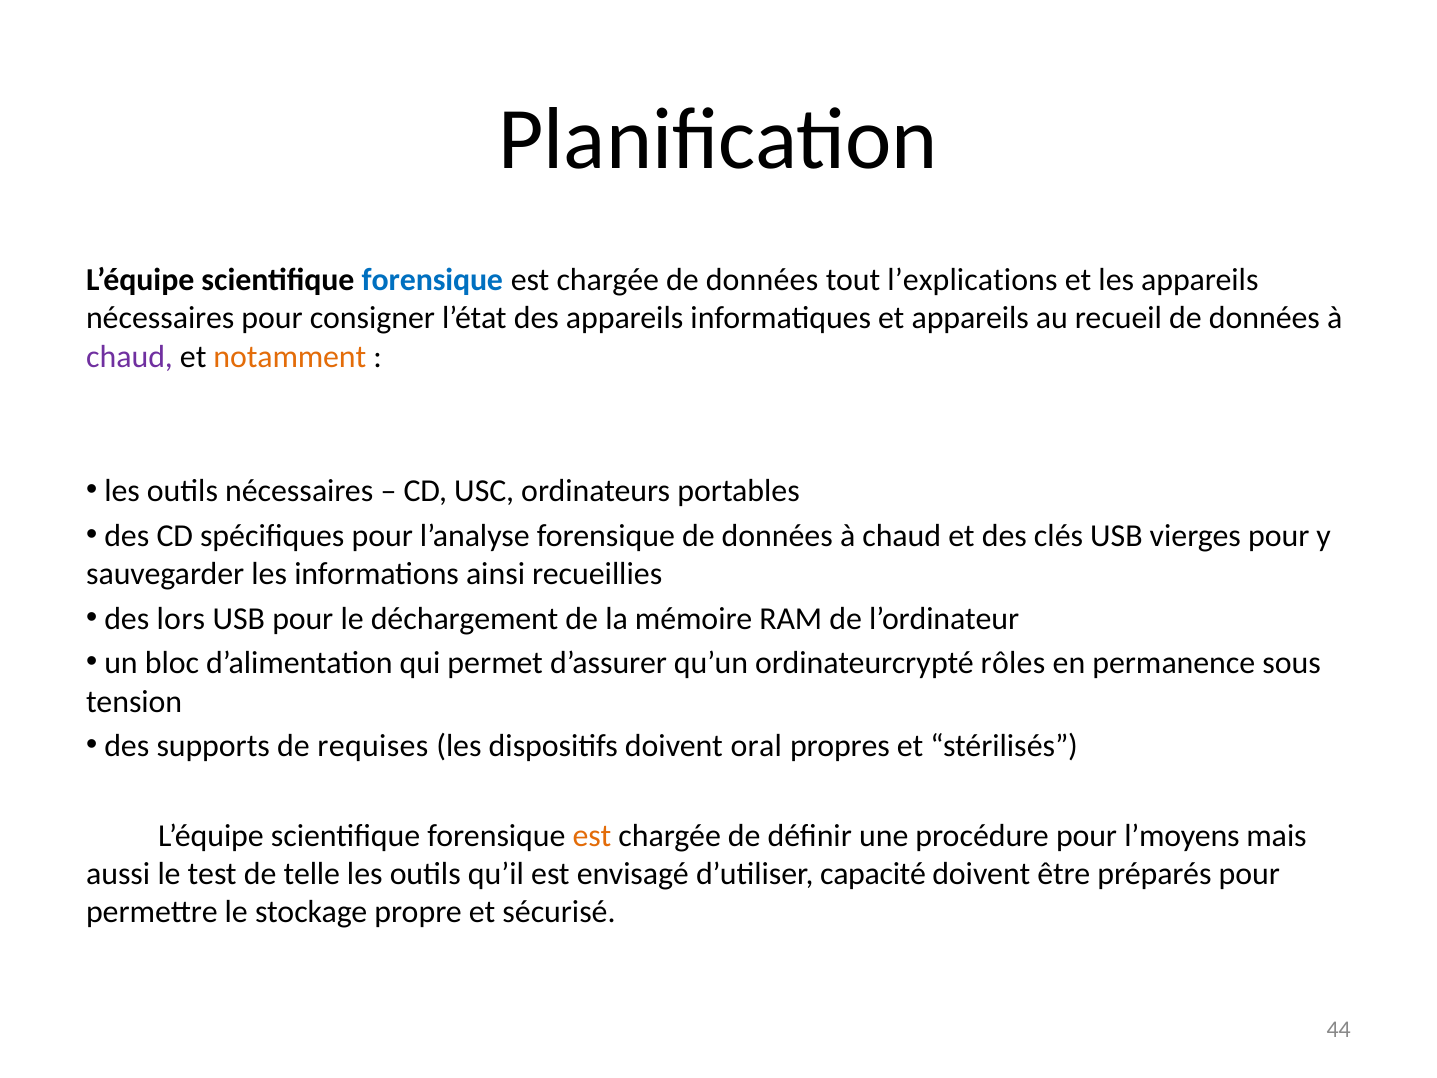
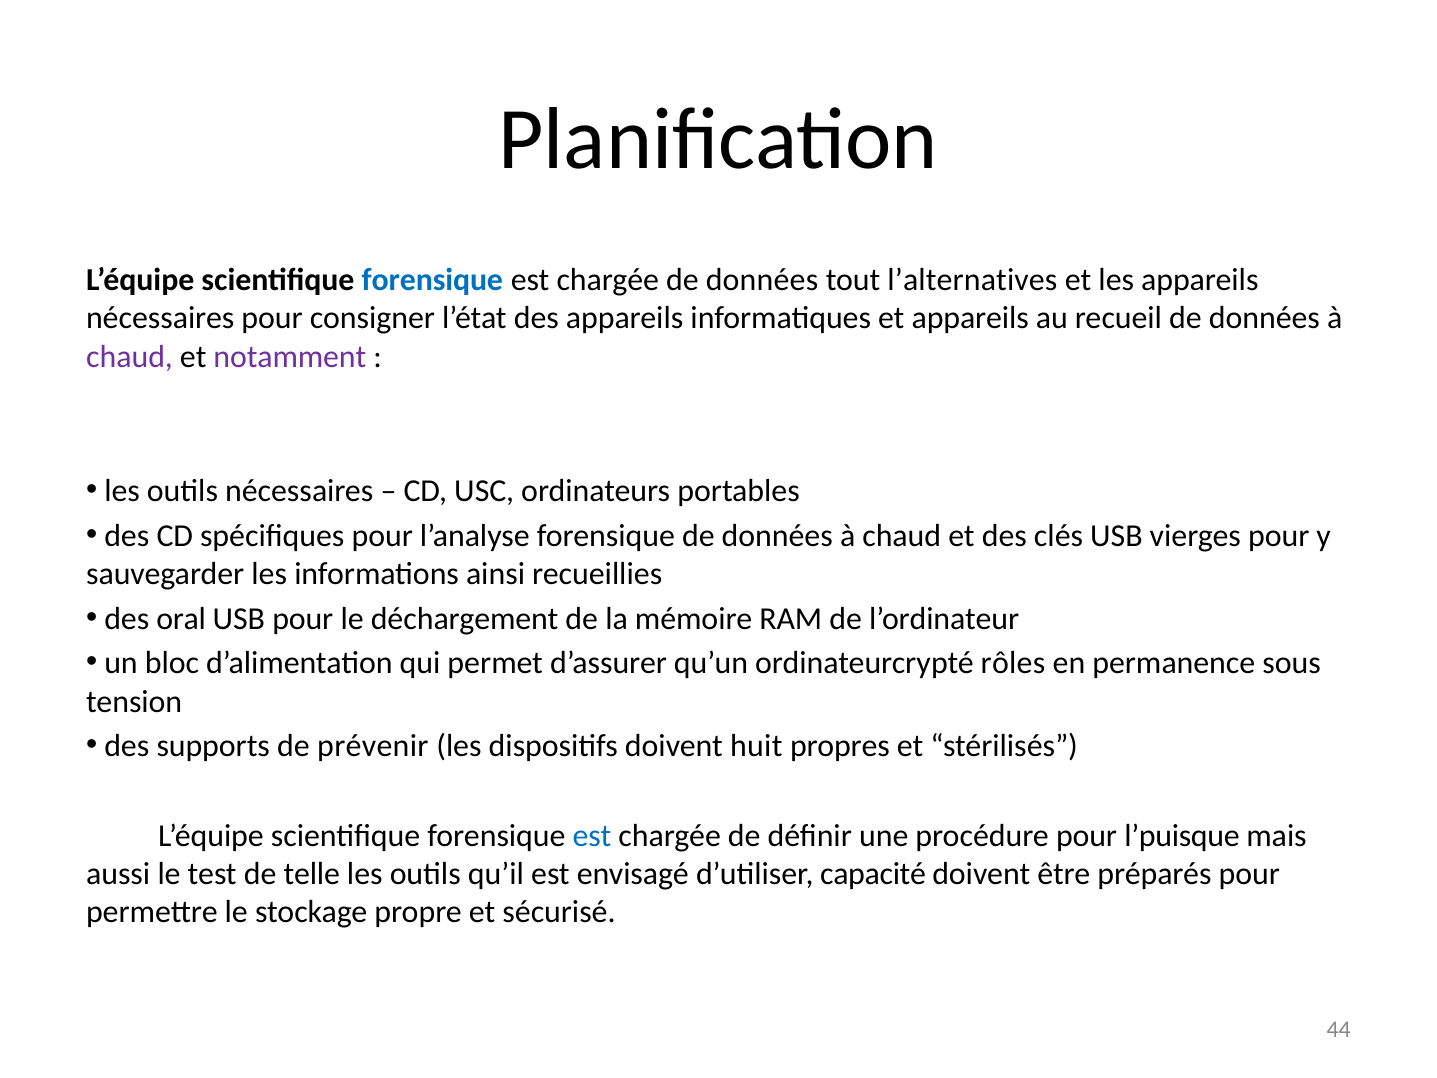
l’explications: l’explications -> l’alternatives (972, 280)
notamment colour: orange -> purple (290, 357)
lors: lors -> oral (181, 618)
requises: requises -> prévenir (373, 746)
oral: oral -> huit (756, 746)
est colour: orange -> blue (592, 836)
l’moyens: l’moyens -> l’puisque (1182, 836)
